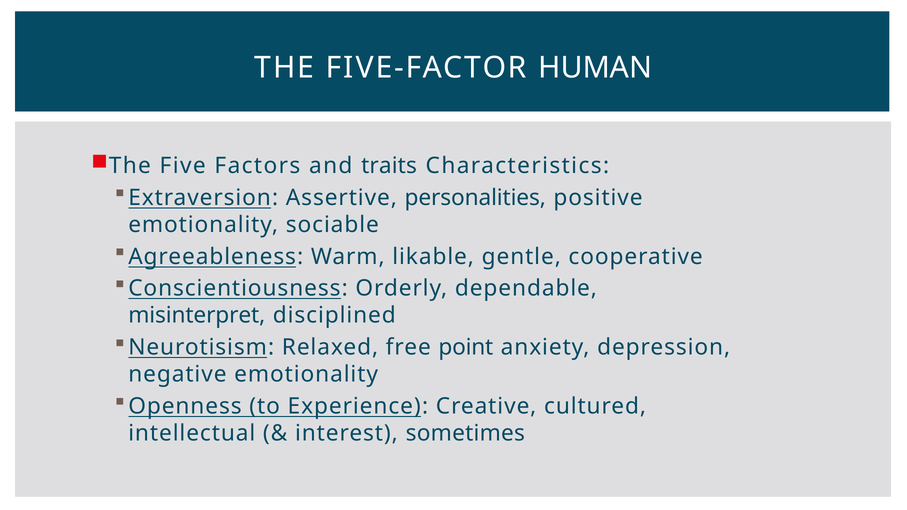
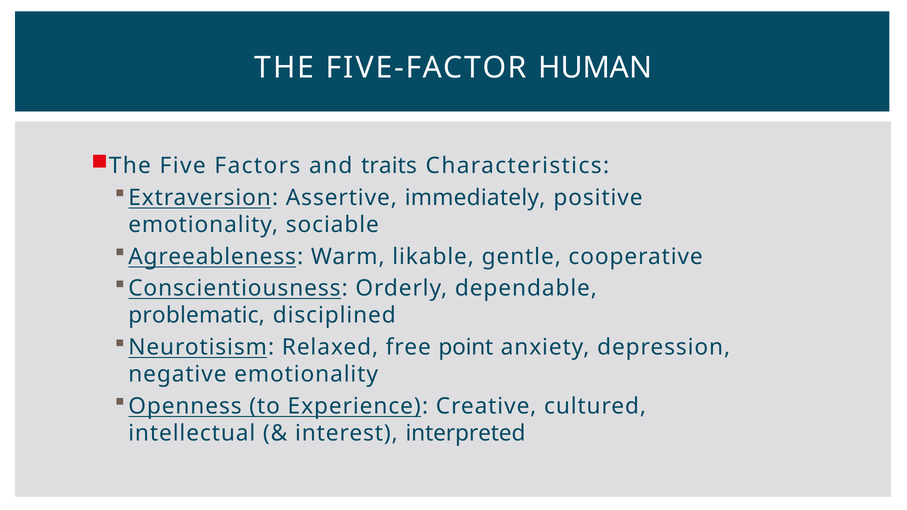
personalities: personalities -> immediately (475, 198)
misinterpret: misinterpret -> problematic (197, 316)
sometimes: sometimes -> interpreted (466, 433)
